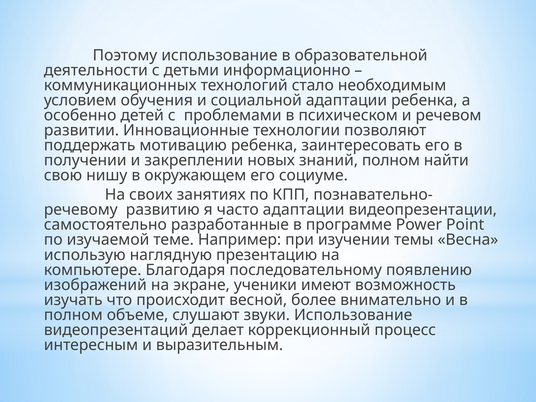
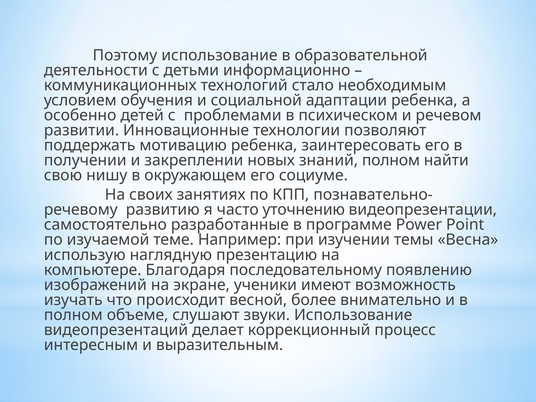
часто адаптации: адаптации -> уточнению (304, 210)
